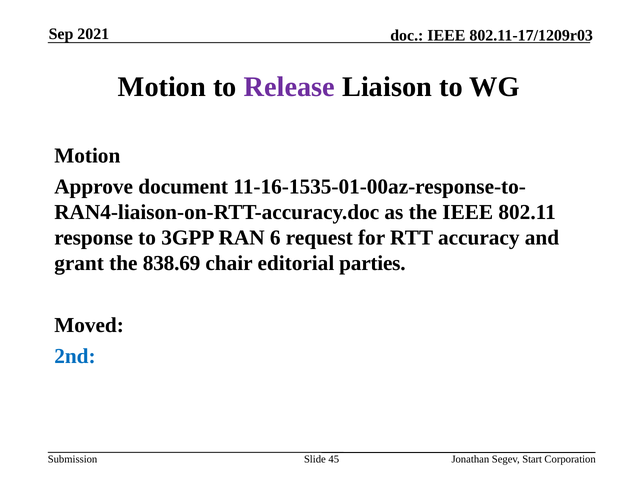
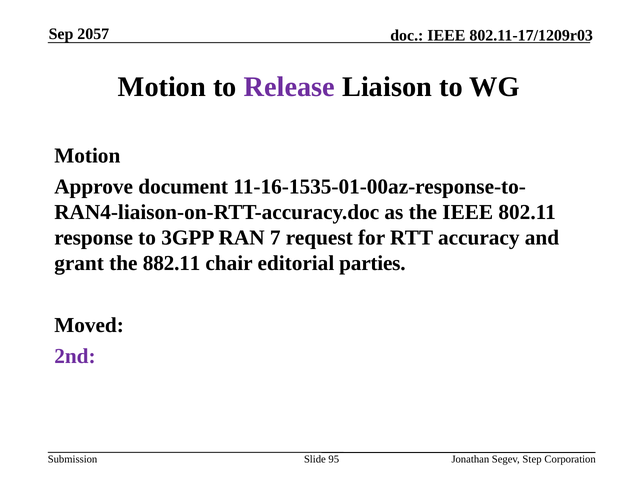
2021: 2021 -> 2057 (93, 34)
6: 6 -> 7 (275, 238)
838.69: 838.69 -> 882.11 (172, 263)
2nd colour: blue -> purple (75, 356)
45: 45 -> 95 (334, 459)
Start: Start -> Step (532, 459)
